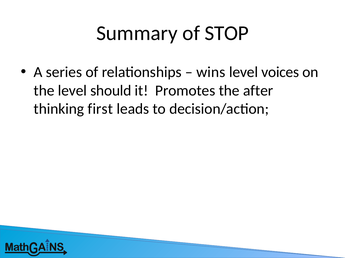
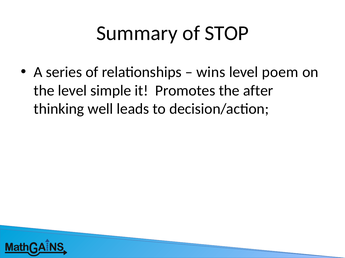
voices: voices -> poem (280, 72)
should: should -> simple (111, 91)
first: first -> well (100, 109)
